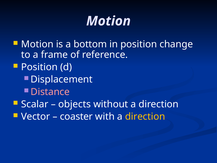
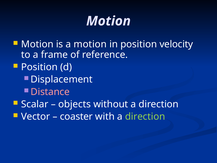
a bottom: bottom -> motion (90, 44)
change: change -> velocity (176, 44)
direction colour: yellow -> light green (145, 116)
